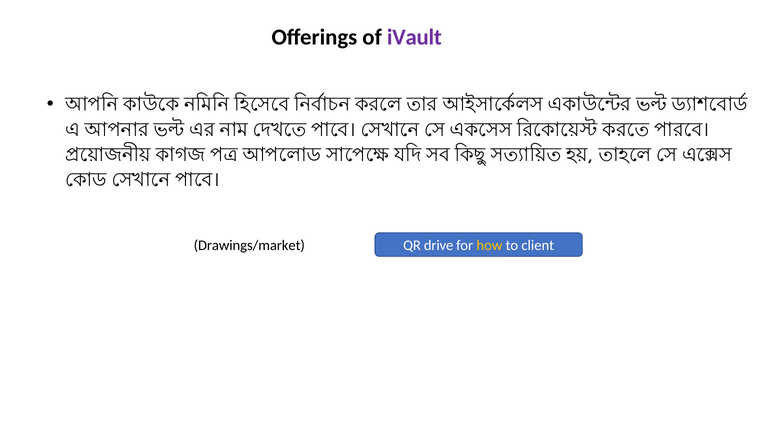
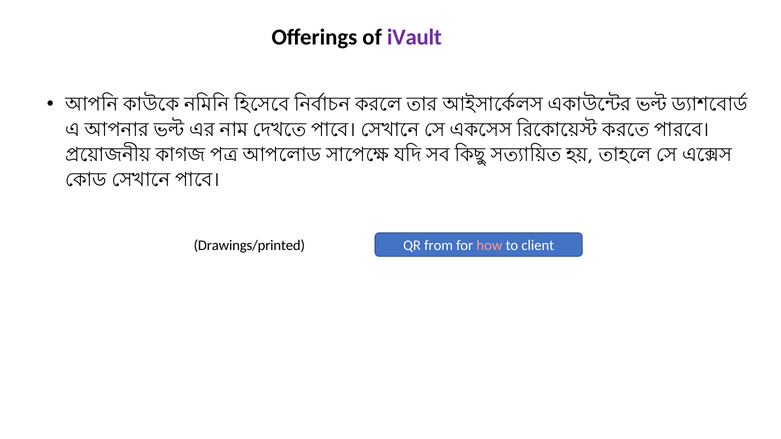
Drawings/market: Drawings/market -> Drawings/printed (249, 246)
drive: drive -> from (439, 246)
how colour: yellow -> pink (489, 246)
